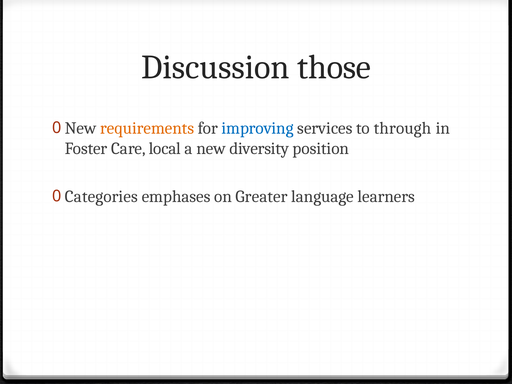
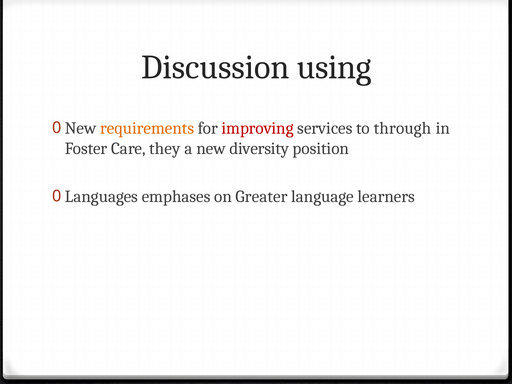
those: those -> using (334, 67)
improving colour: blue -> red (258, 128)
local: local -> they (165, 149)
Categories: Categories -> Languages (101, 196)
